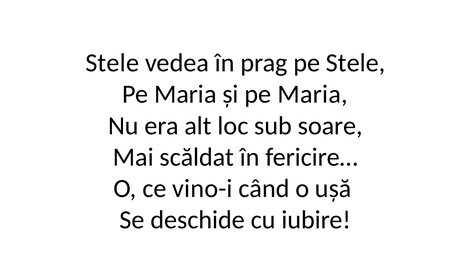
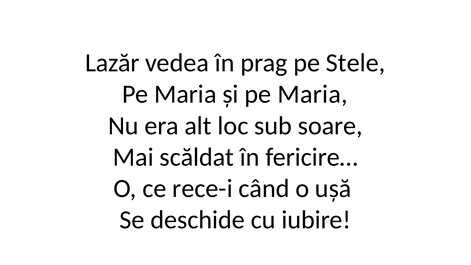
Stele: Stele -> Lazăr (112, 63)
vino-i: vino-i -> rece-i (202, 188)
